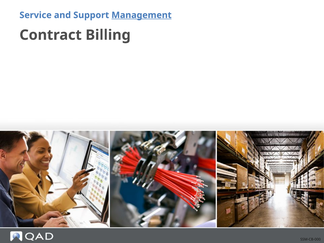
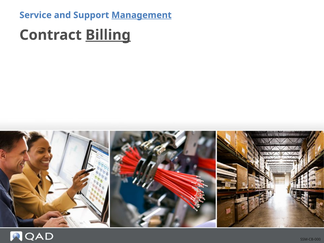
Billing underline: none -> present (108, 35)
